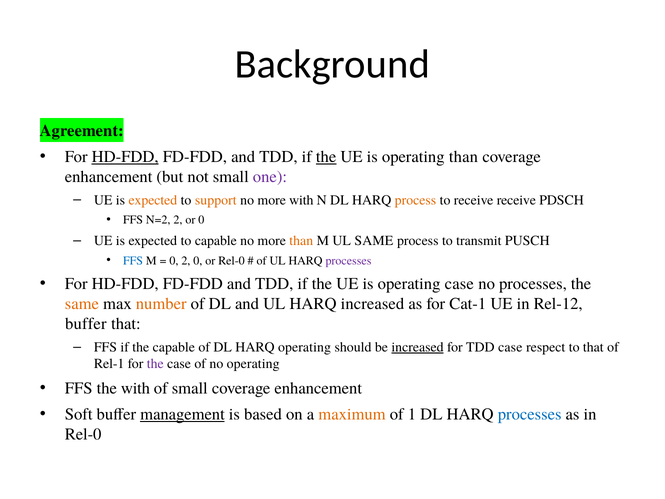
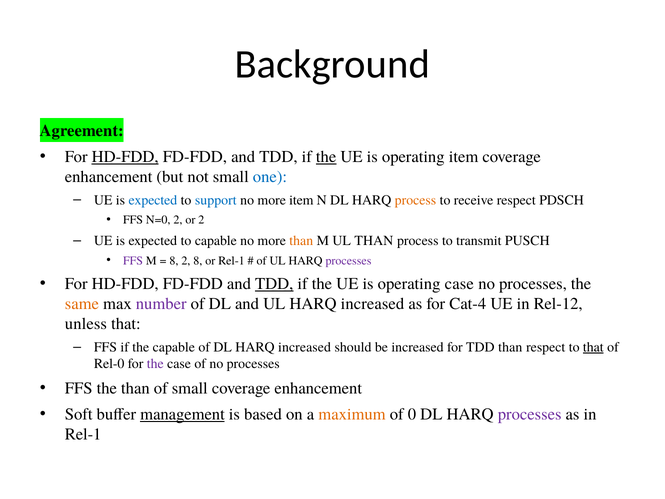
operating than: than -> item (464, 157)
one colour: purple -> blue (270, 177)
expected colour: orange -> blue (153, 200)
support colour: orange -> blue (216, 200)
more with: with -> item (301, 200)
receive receive: receive -> respect (516, 200)
N=2: N=2 -> N=0 (158, 220)
or 0: 0 -> 2 (201, 220)
UL SAME: SAME -> THAN (374, 241)
FFS colour: blue -> purple (133, 260)
0: 0 -> 8 (174, 260)
2 0: 0 -> 8 (198, 260)
or Rel-0: Rel-0 -> Rel-1 (231, 260)
TDD underline: none -> present (274, 284)
number colour: orange -> purple (161, 304)
Cat-1: Cat-1 -> Cat-4 (468, 304)
buffer: buffer -> unless (86, 324)
DL HARQ operating: operating -> increased (305, 347)
increased underline: present -> none (418, 347)
TDD case: case -> than (510, 347)
that underline: none -> present (593, 347)
Rel-1: Rel-1 -> Rel-0 (109, 364)
of no operating: operating -> processes (253, 364)
the with: with -> than (135, 388)
1: 1 -> 0 (412, 414)
processes colour: blue -> purple (530, 414)
Rel-0: Rel-0 -> Rel-1 (83, 434)
